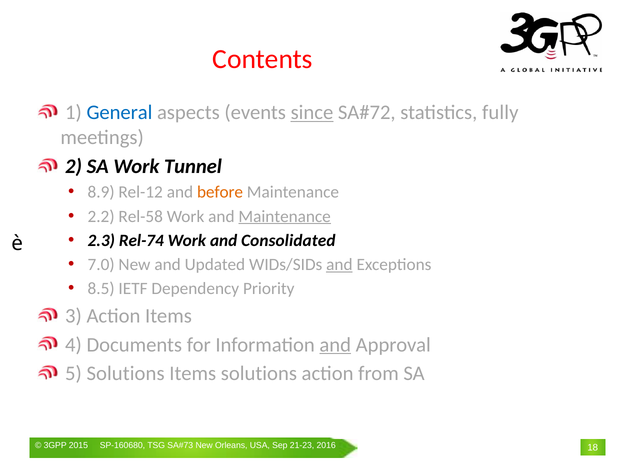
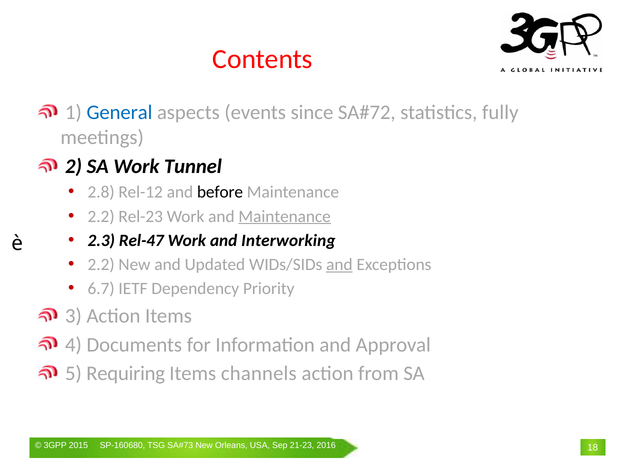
since underline: present -> none (312, 113)
8.9: 8.9 -> 2.8 (101, 192)
before colour: orange -> black (220, 192)
Rel-58: Rel-58 -> Rel-23 (141, 216)
Rel-74: Rel-74 -> Rel-47 (141, 240)
Consolidated: Consolidated -> Interworking (288, 240)
7.0: 7.0 -> 2.2 (101, 265)
8.5: 8.5 -> 6.7 (101, 289)
and underline: present -> none (335, 345)
5 Solutions: Solutions -> Requiring (126, 374)
Items solutions: solutions -> channels (259, 374)
